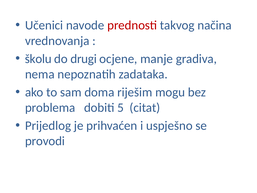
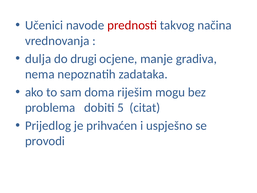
školu: školu -> dulja (38, 59)
